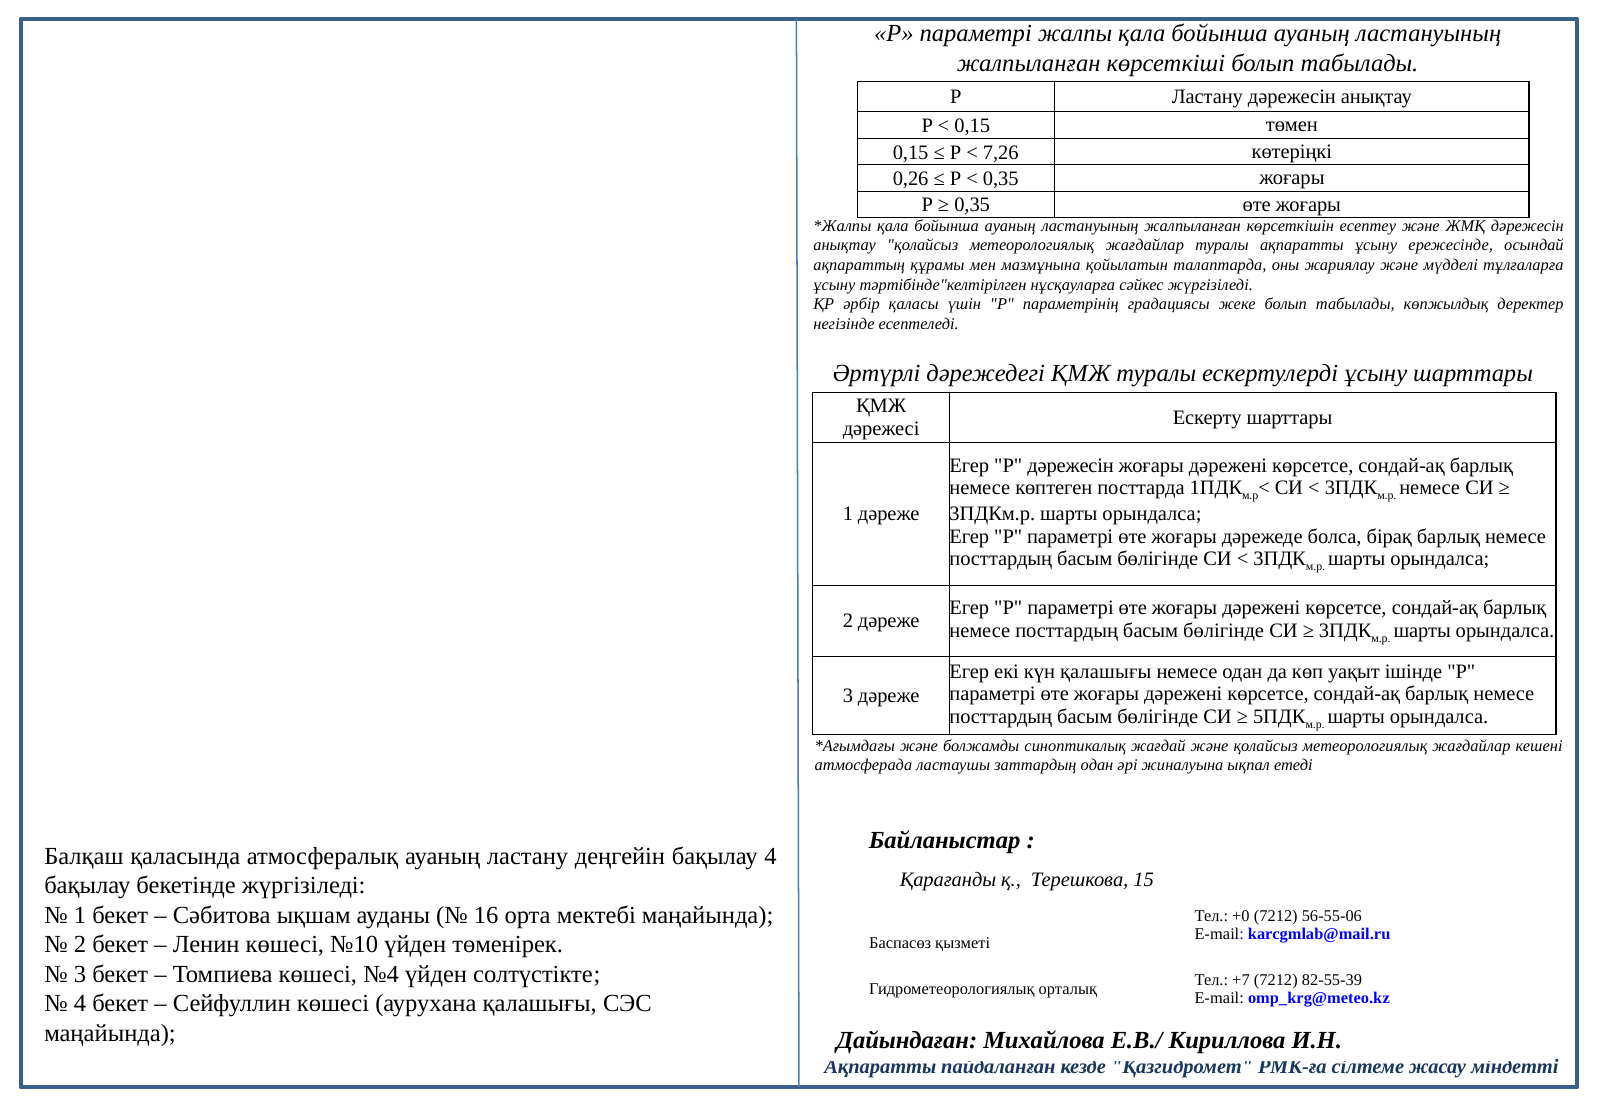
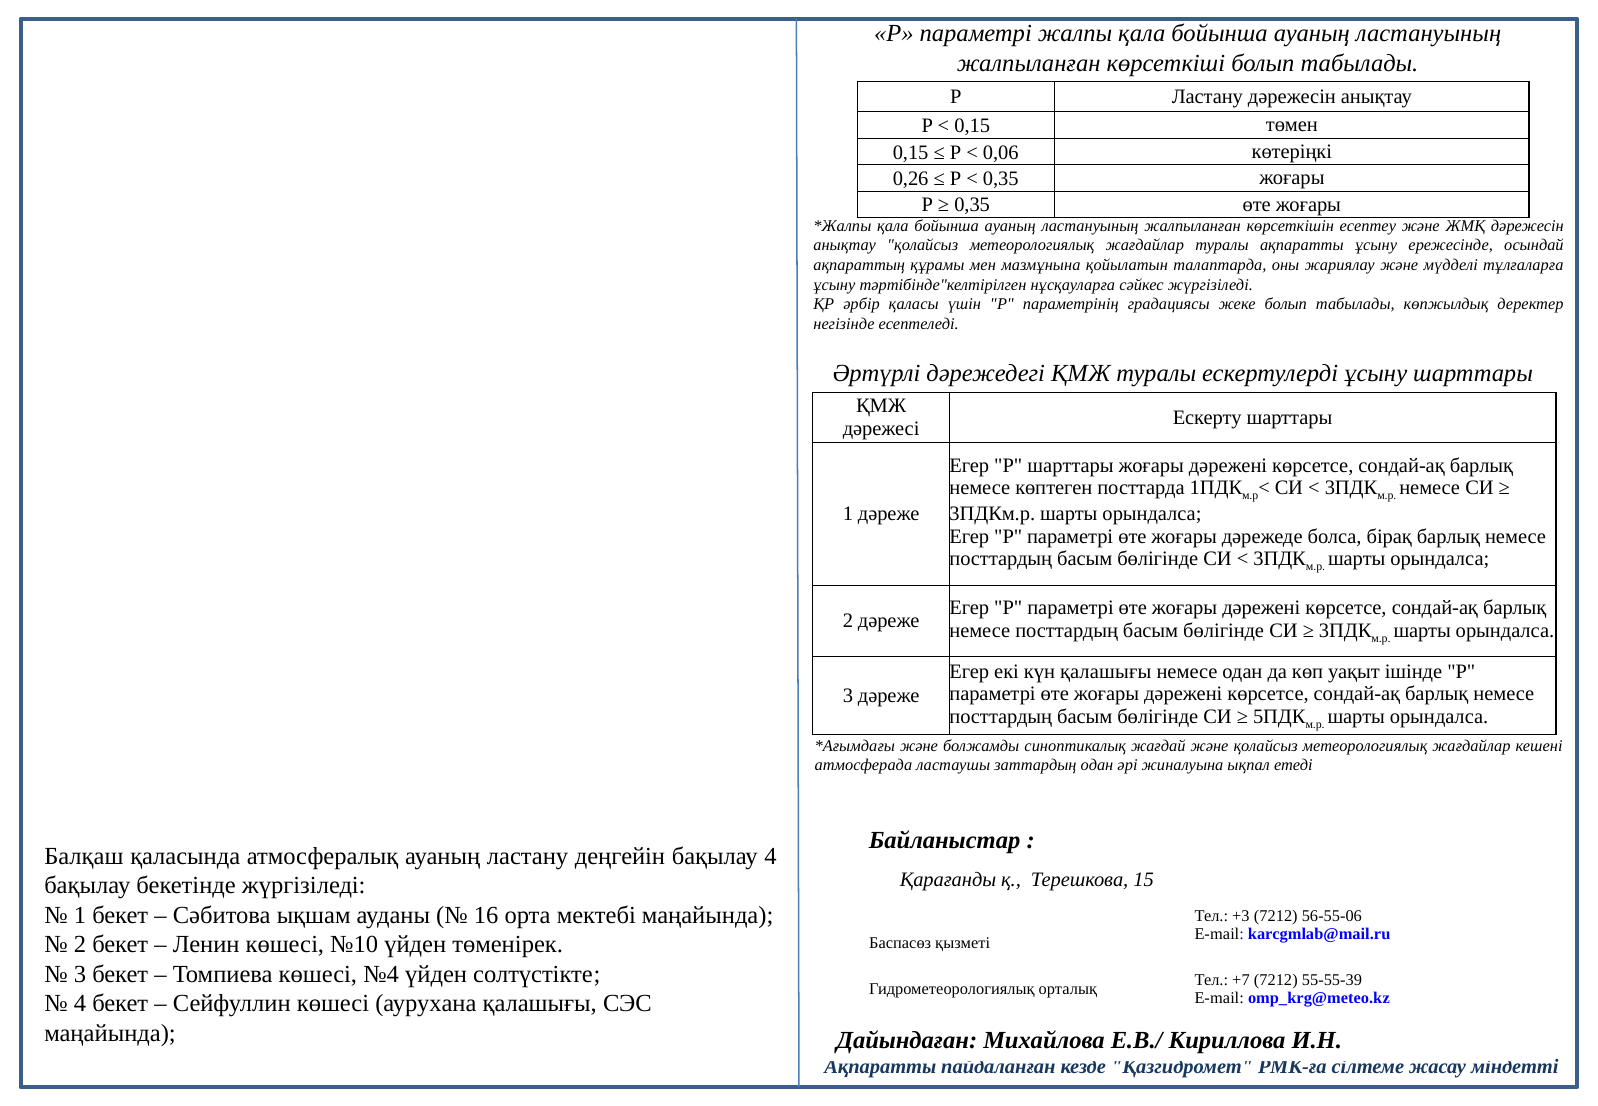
7,26: 7,26 -> 0,06 (1001, 152)
Р дәрежесін: дәрежесін -> шарттары (1071, 465)
+0: +0 -> +3 (1241, 916)
82-55-39: 82-55-39 -> 55-55-39 (1332, 980)
